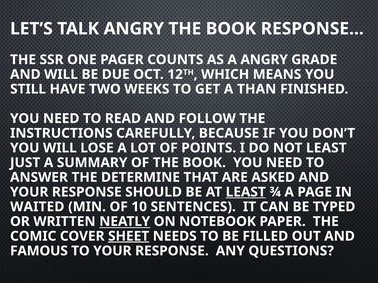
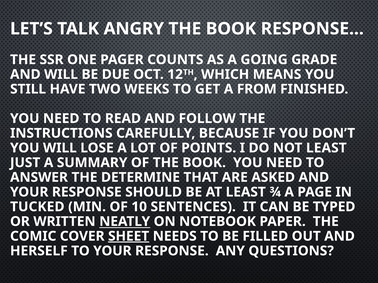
A ANGRY: ANGRY -> GOING (264, 60)
THAN: THAN -> FROM (257, 89)
LEAST underline: present -> none (246, 192)
WAITED: WAITED -> TUCKED (37, 207)
FAMOUS: FAMOUS -> HERSELF (39, 251)
